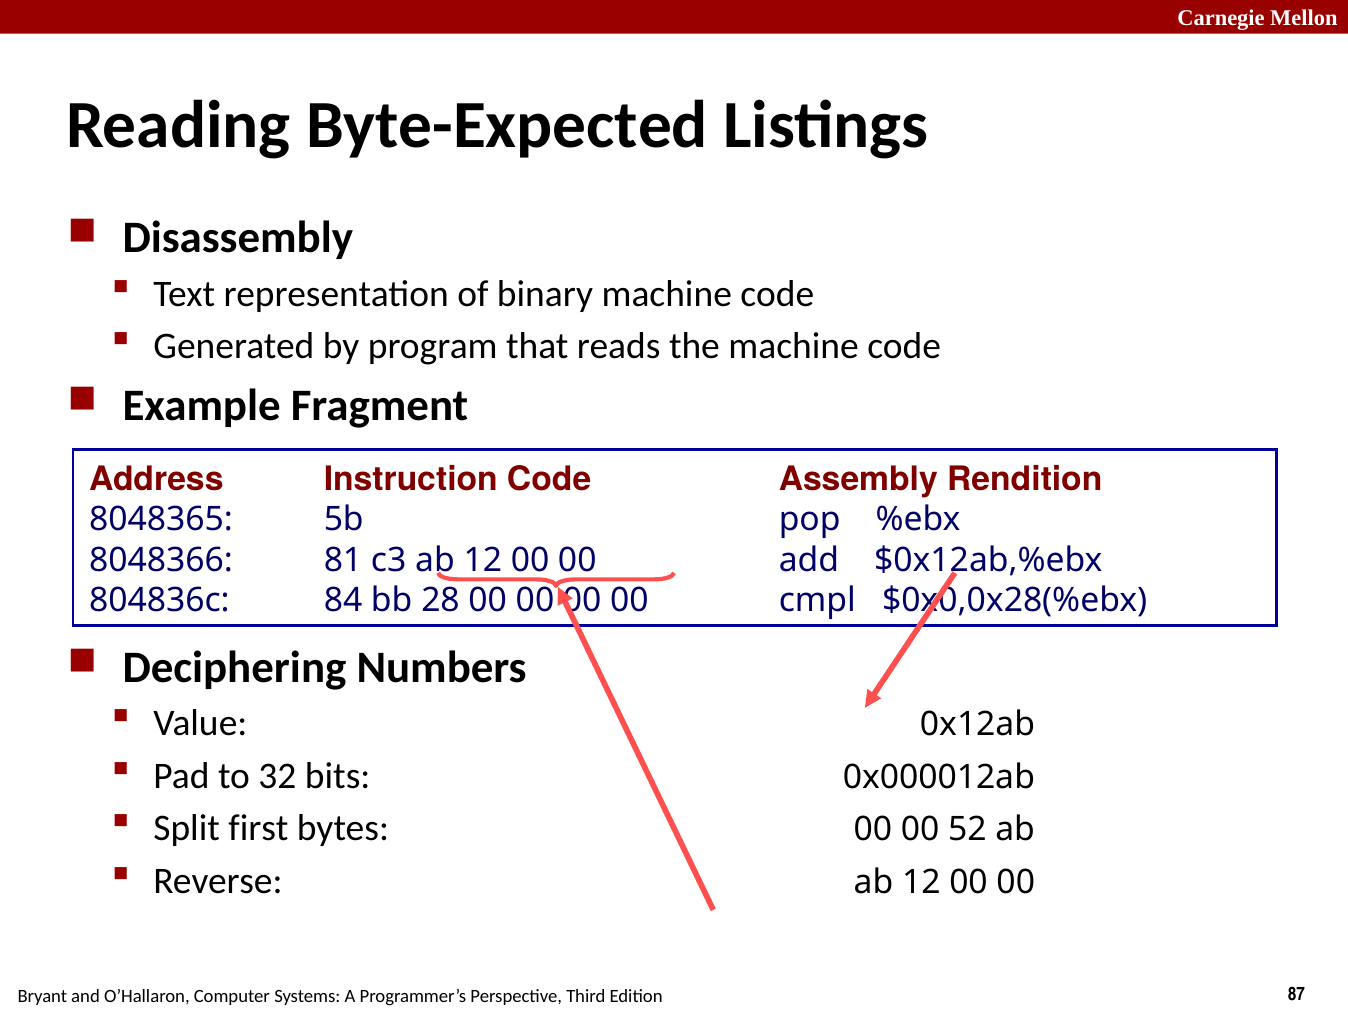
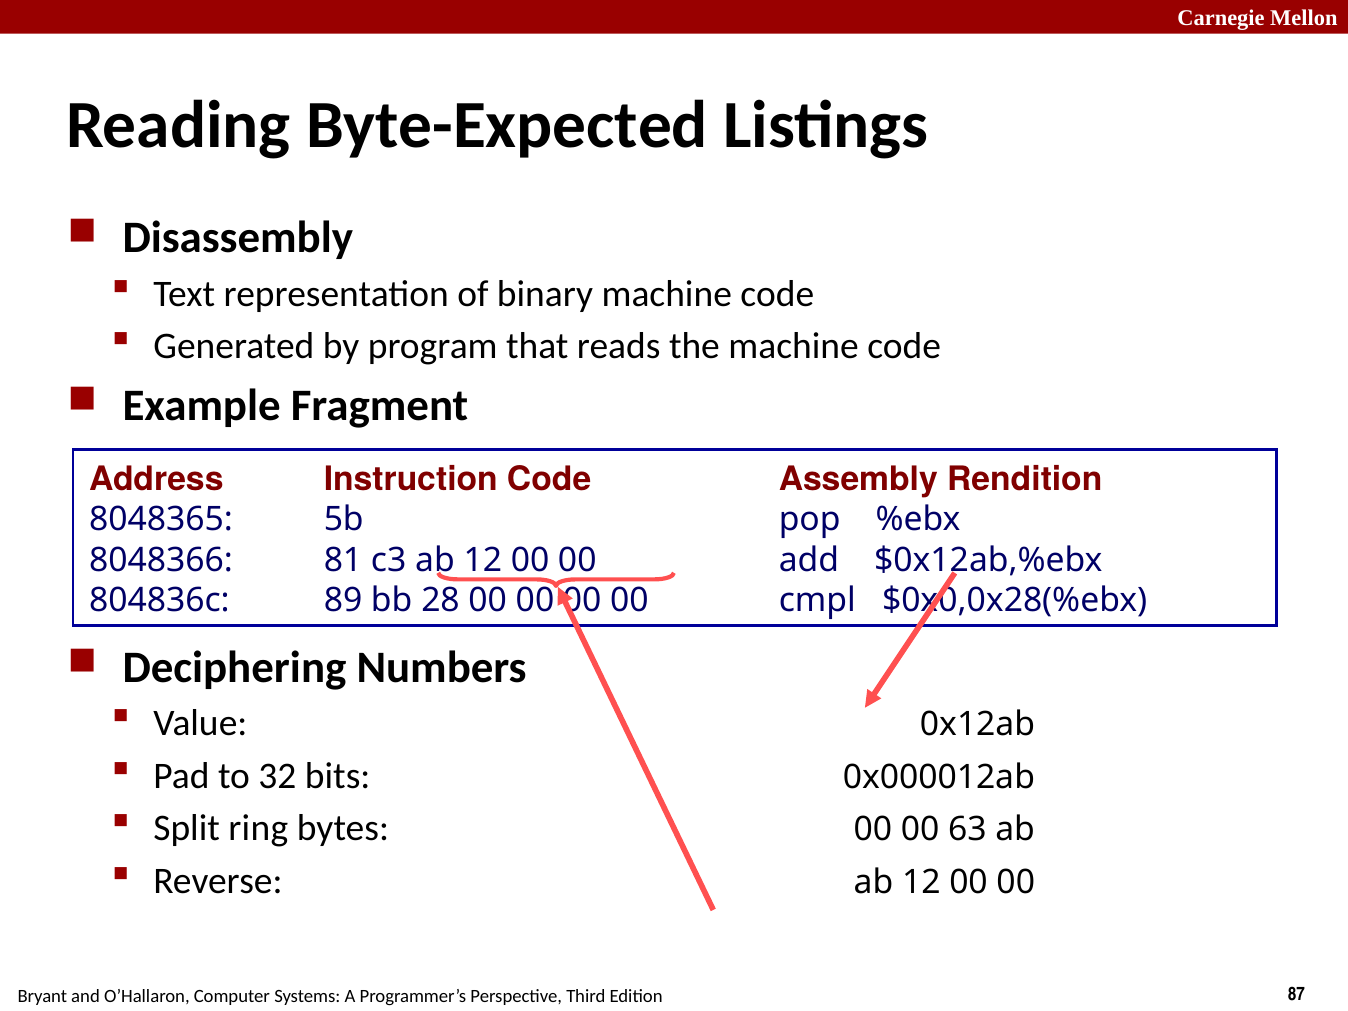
84: 84 -> 89 (343, 601)
first: first -> ring (258, 828)
52: 52 -> 63 (967, 830)
